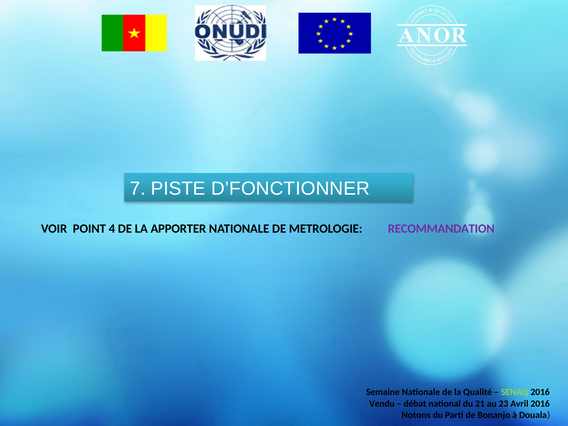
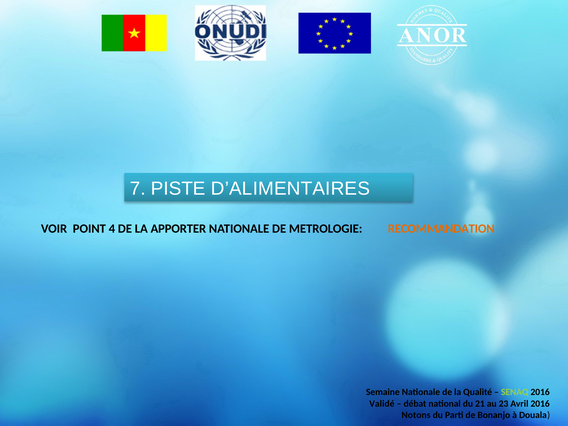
D’FONCTIONNER: D’FONCTIONNER -> D’ALIMENTAIRES (290, 189)
RECOMMANDATION colour: purple -> orange (441, 229)
Vendu: Vendu -> Validé (382, 404)
